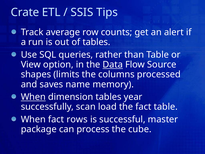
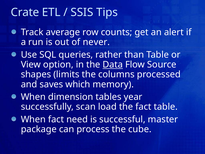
of tables: tables -> never (96, 42)
name: name -> which (78, 84)
When underline: present -> none (33, 97)
rows: rows -> need (77, 119)
